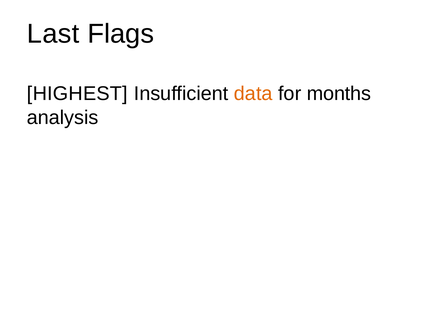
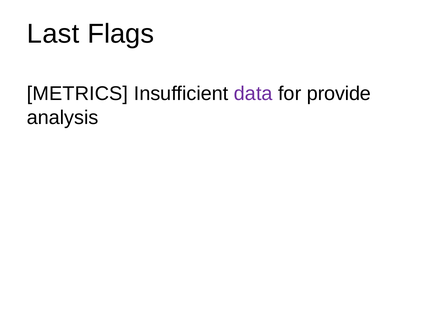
HIGHEST: HIGHEST -> METRICS (77, 94)
data colour: orange -> purple (253, 94)
months: months -> provide (339, 94)
